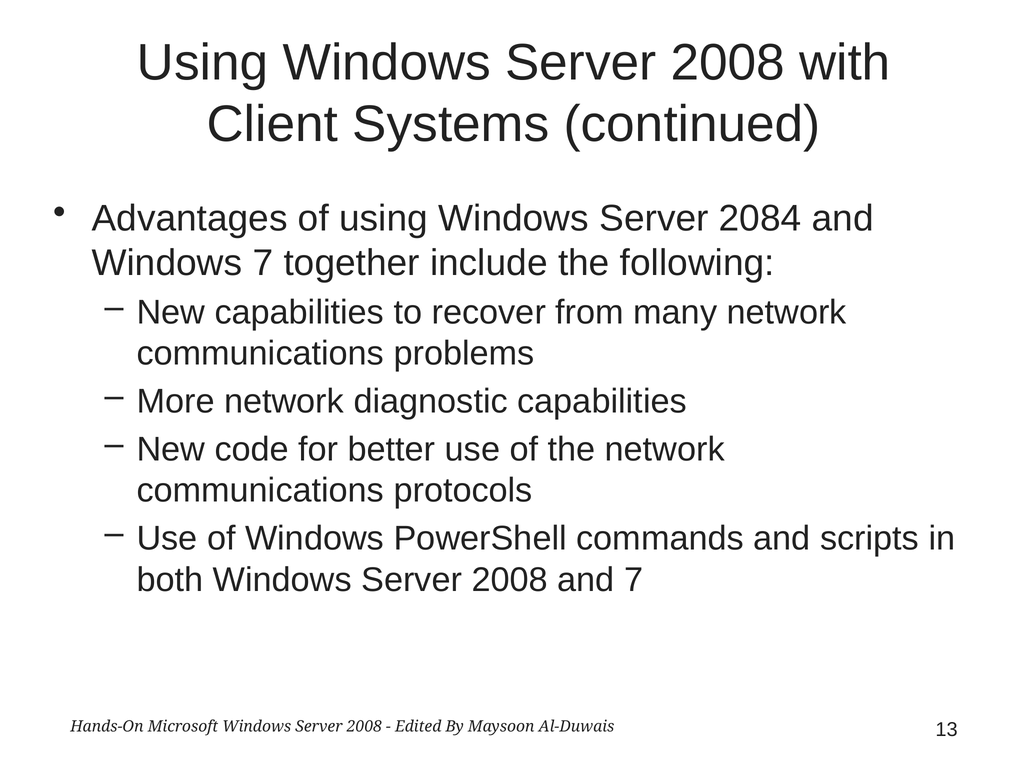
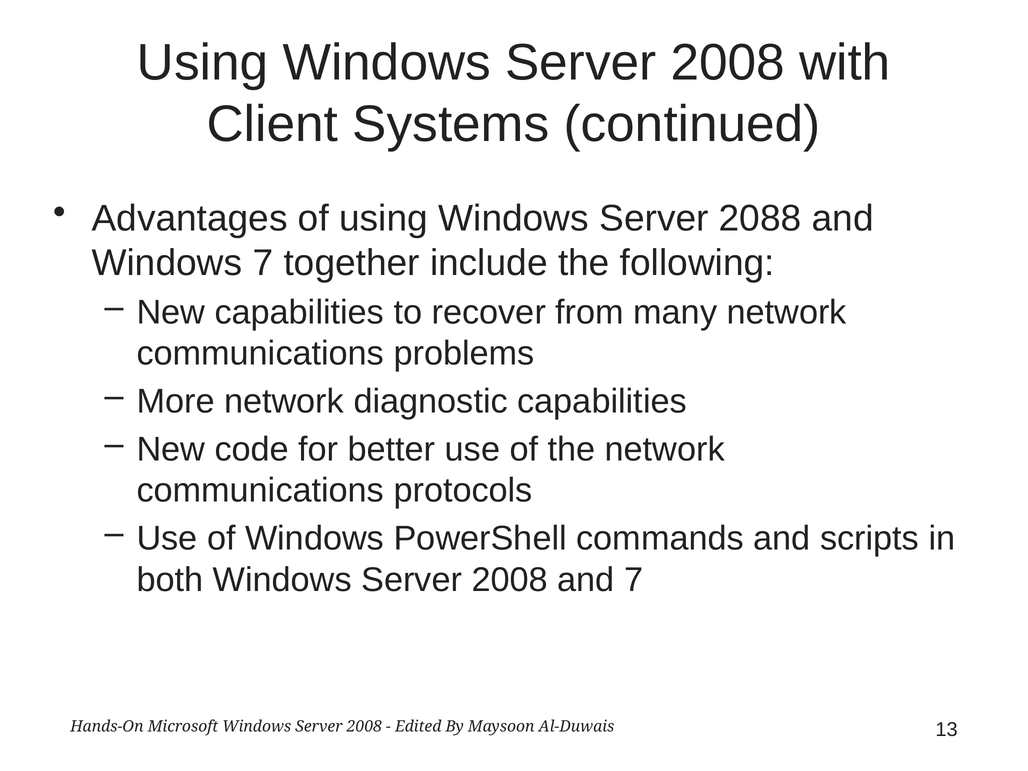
2084: 2084 -> 2088 (760, 218)
